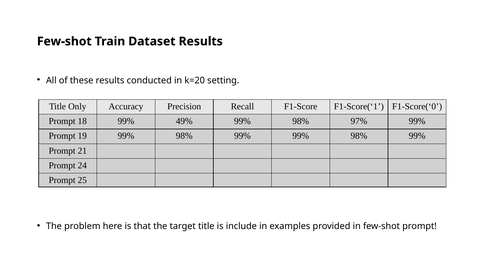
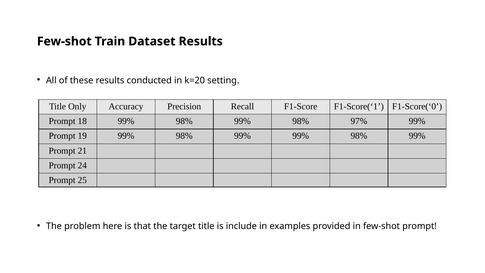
18 99% 49%: 49% -> 98% (184, 121)
